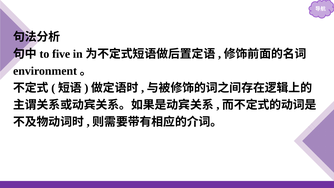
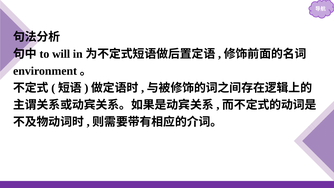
five: five -> will (61, 54)
